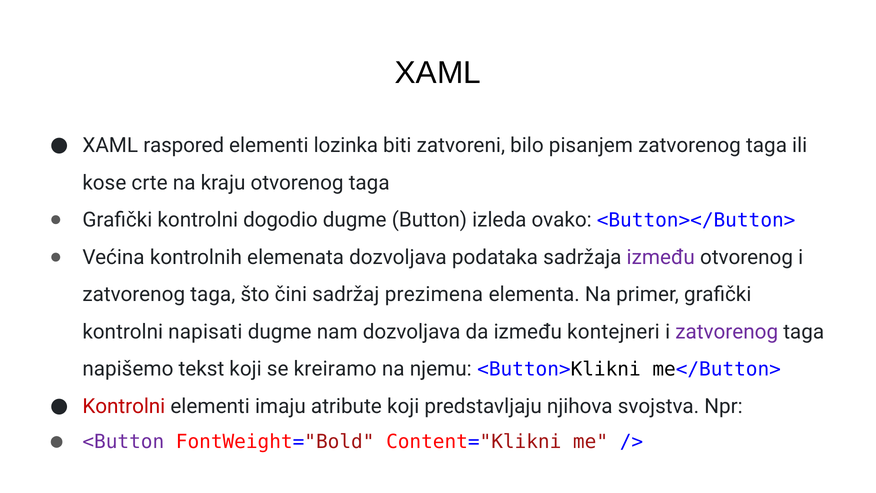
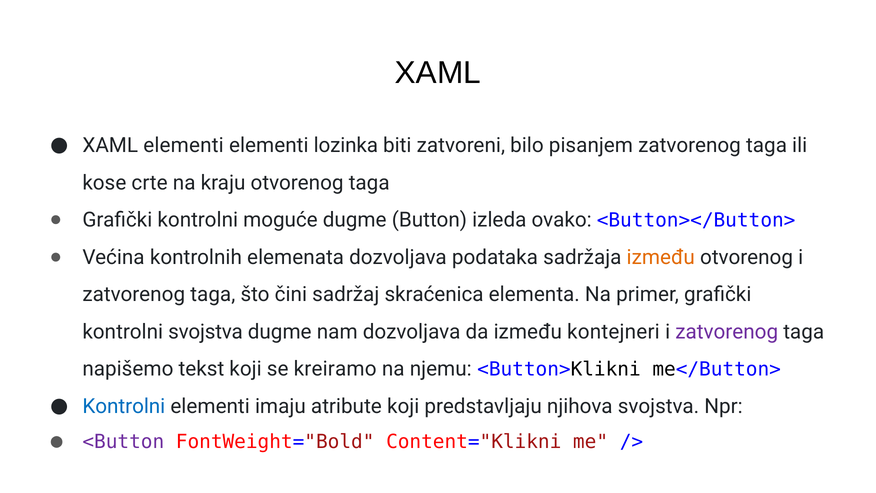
XAML raspored: raspored -> elementi (184, 145)
dogodio: dogodio -> moguće (280, 220)
između colour: purple -> orange (661, 257)
prezimena: prezimena -> skraćenica (434, 294)
kontrolni napisati: napisati -> svojstva (206, 332)
Kontrolni colour: red -> blue (124, 406)
